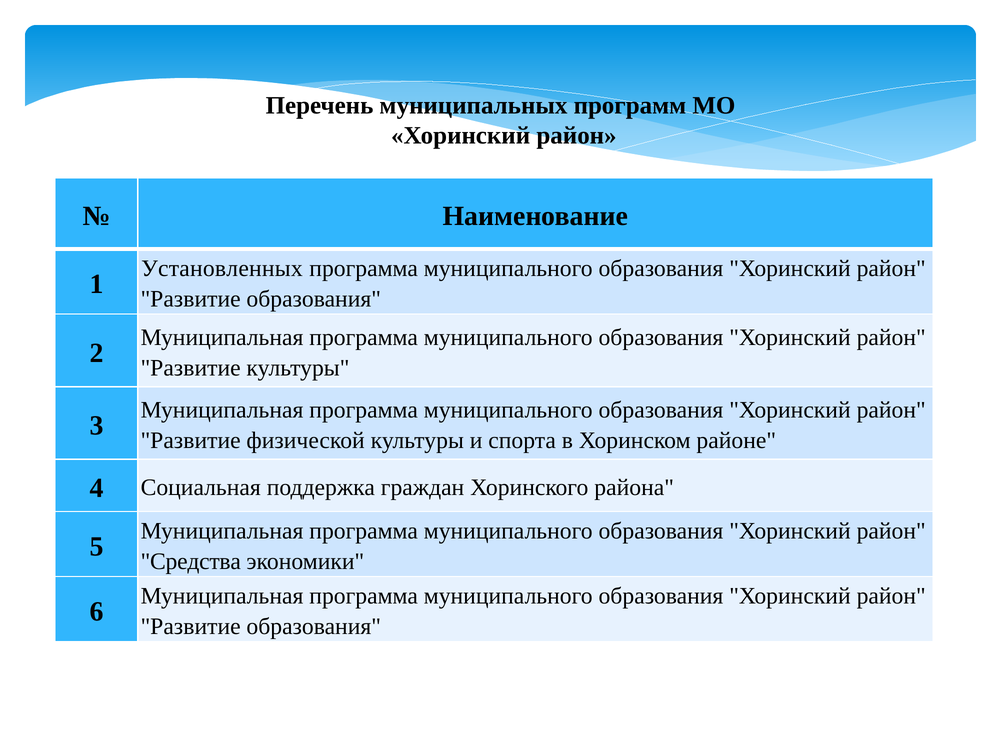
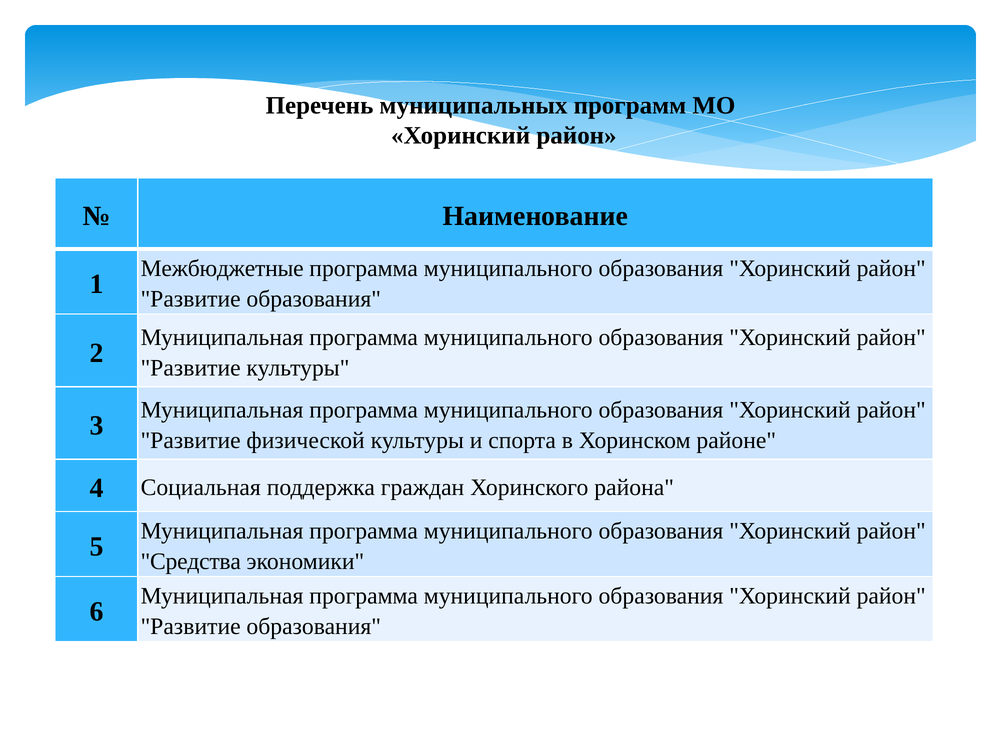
Установленных: Установленных -> Межбюджетные (222, 269)
